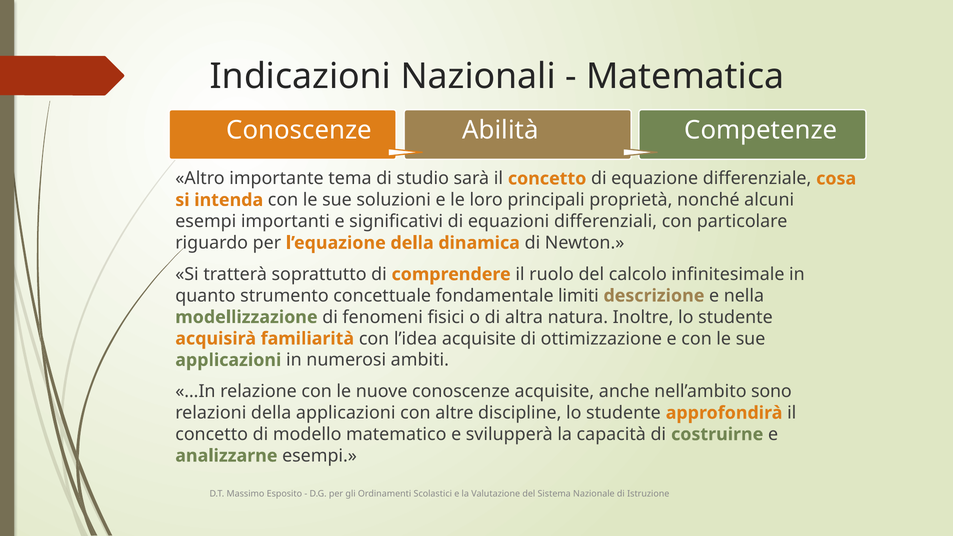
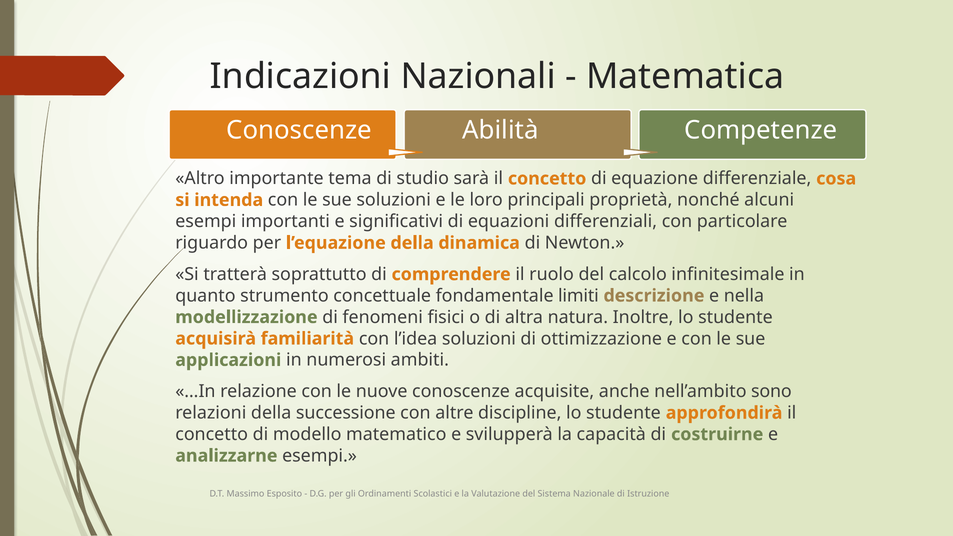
l’idea acquisite: acquisite -> soluzioni (479, 339)
della applicazioni: applicazioni -> successione (346, 413)
